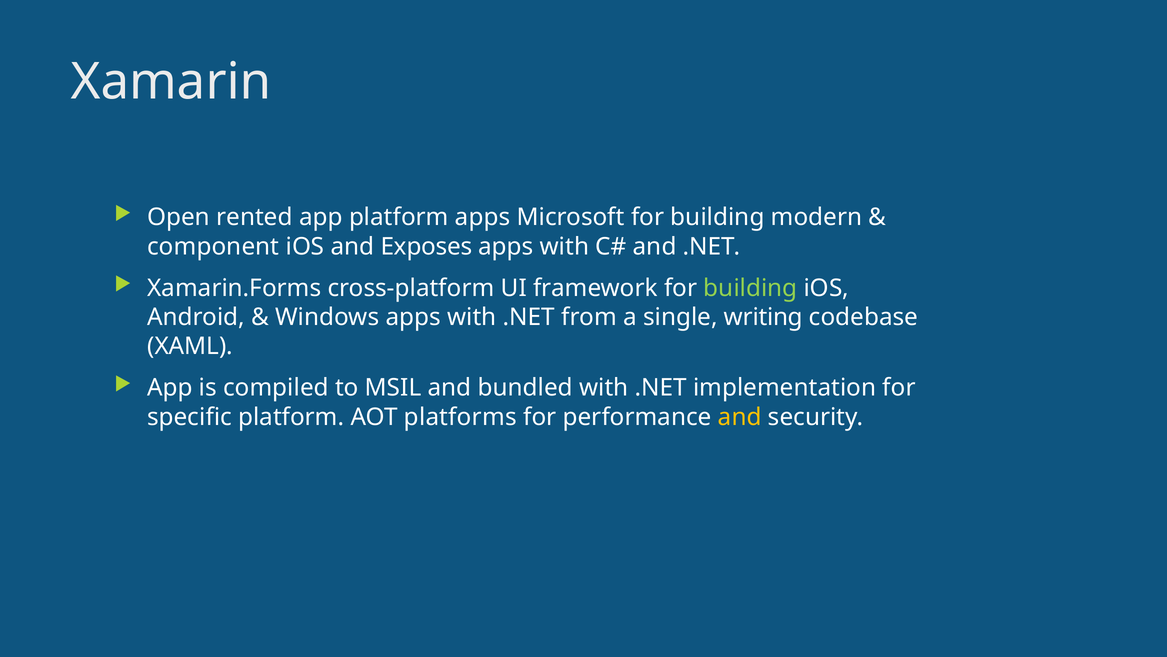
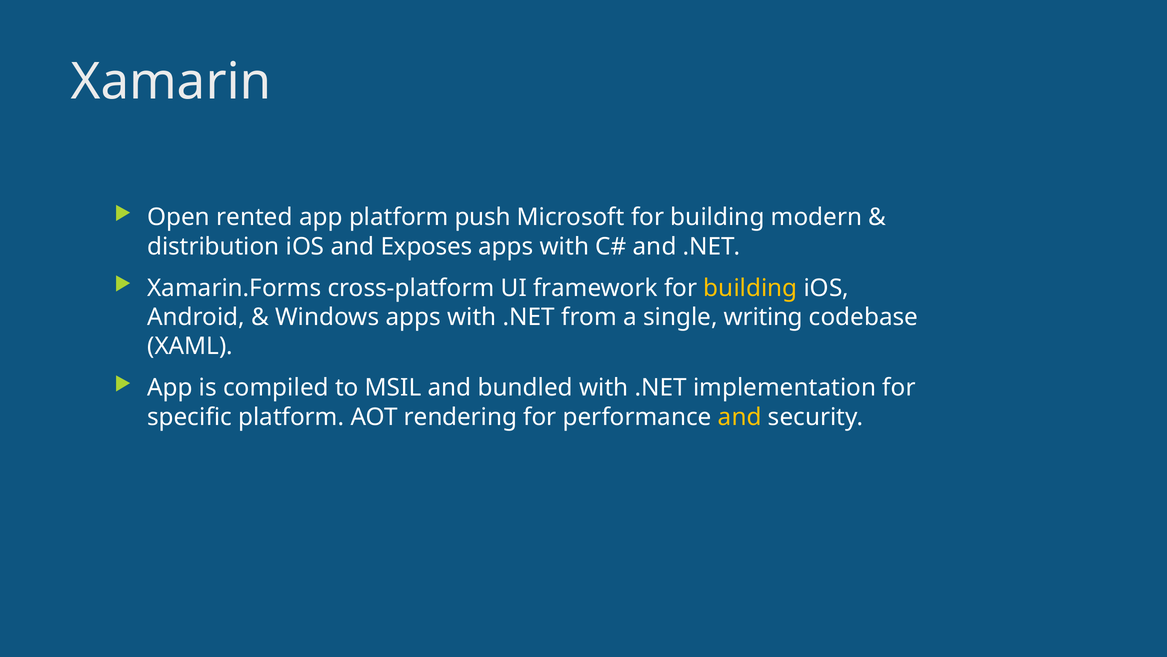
platform apps: apps -> push (483, 217)
component: component -> distribution (213, 246)
building colour: light green -> yellow (750, 288)
platforms: platforms -> rendering (460, 417)
